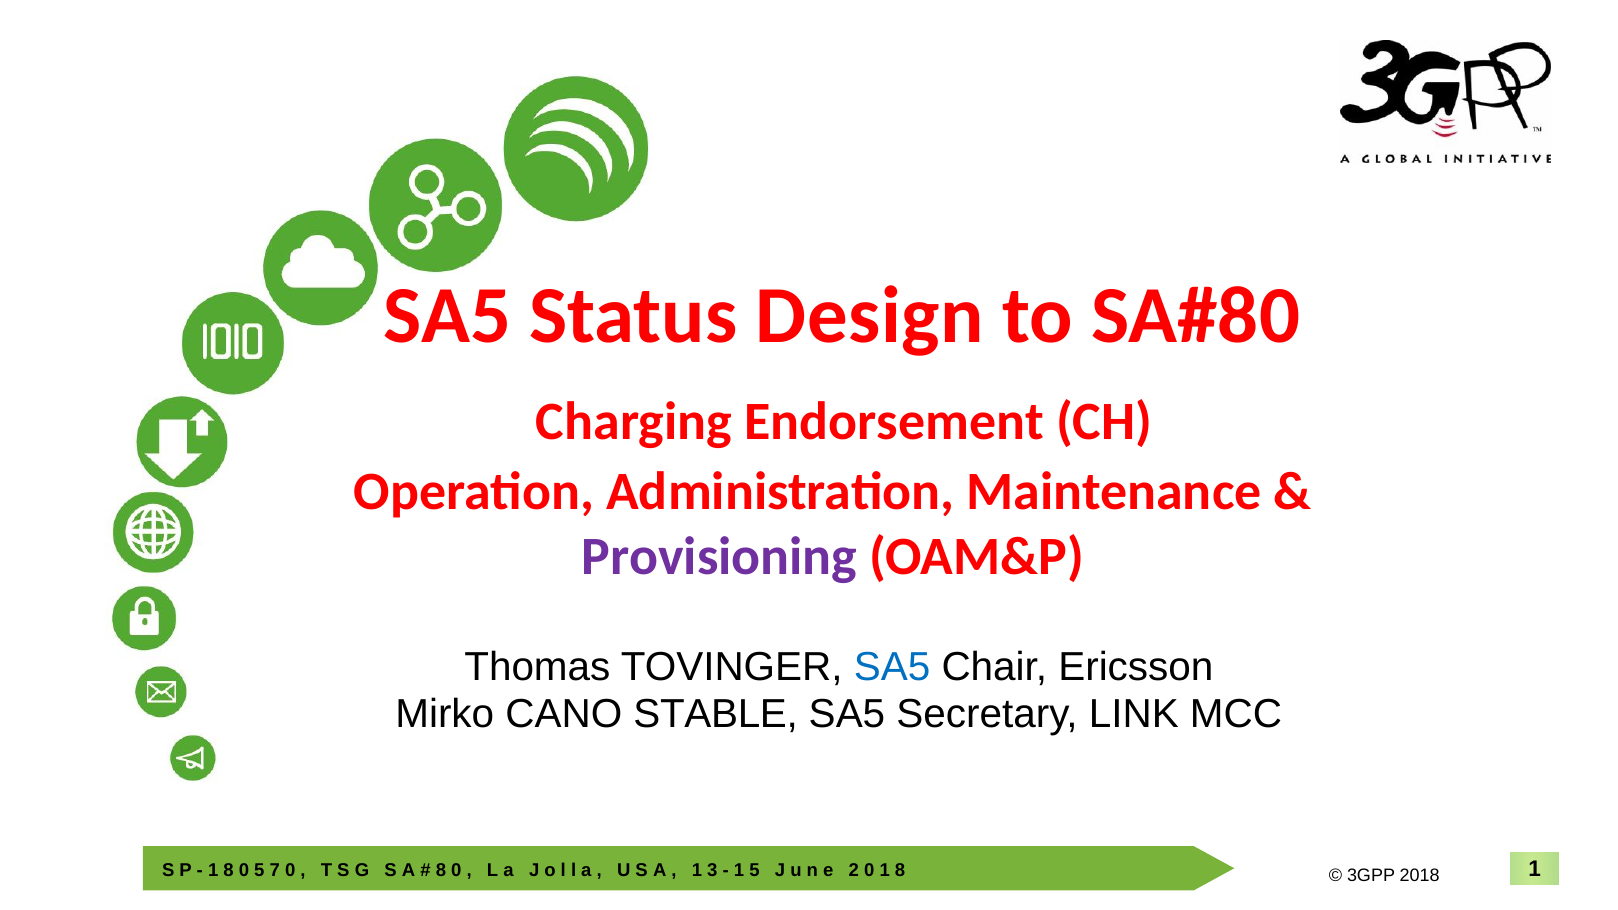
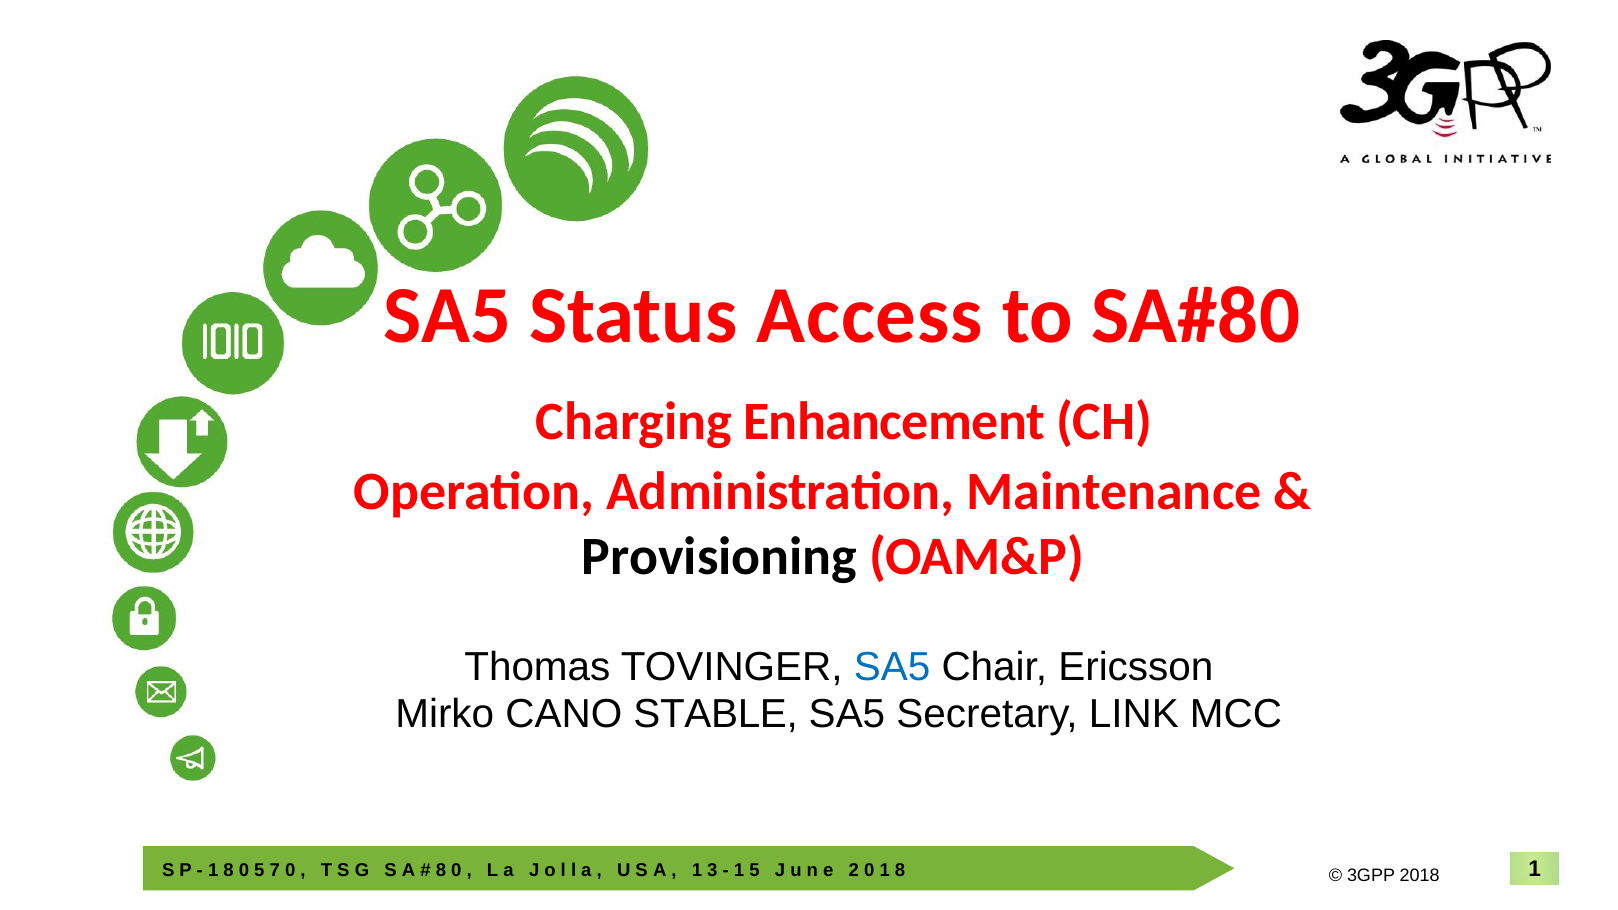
Design: Design -> Access (870, 316)
Endorsement: Endorsement -> Enhancement (894, 422)
Provisioning colour: purple -> black (719, 556)
